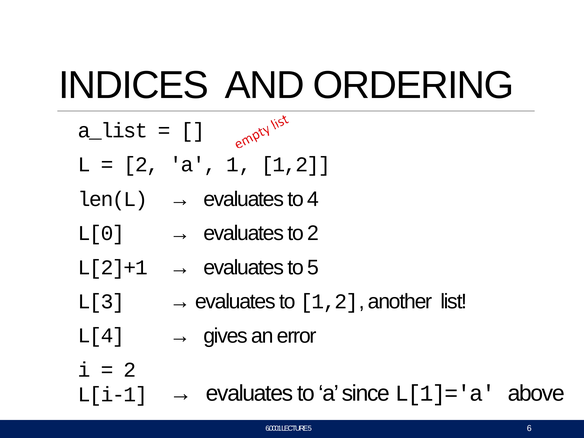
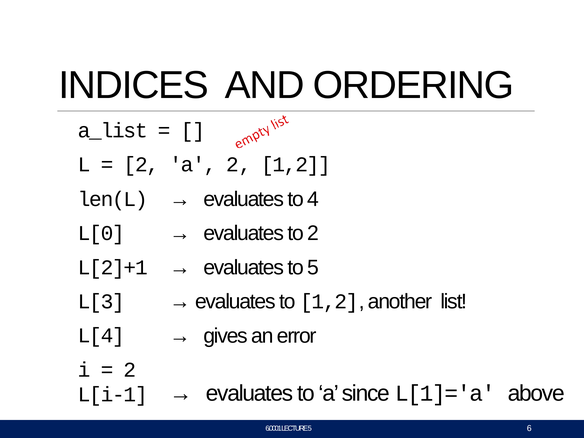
a 1: 1 -> 2 (239, 165)
